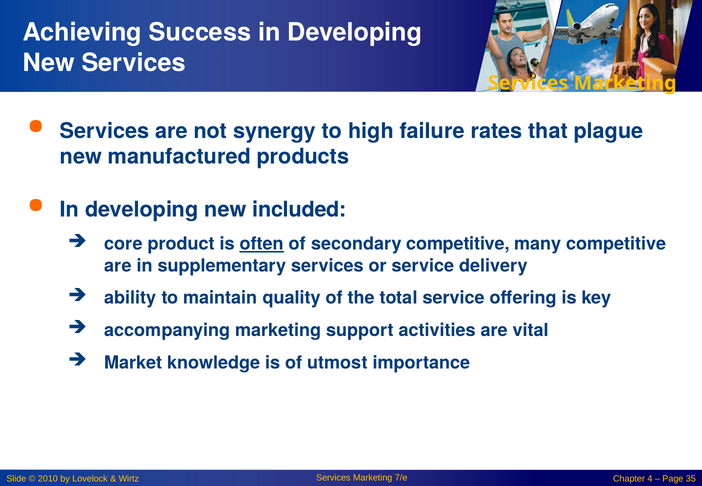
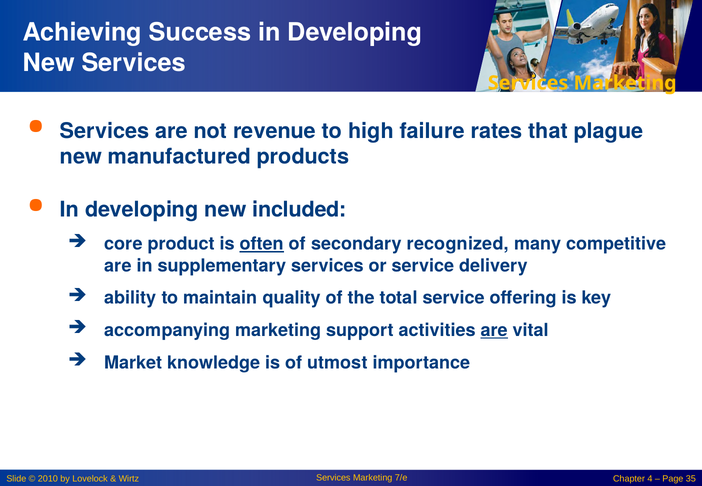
synergy: synergy -> revenue (275, 131)
secondary competitive: competitive -> recognized (458, 244)
are underline: none -> present (494, 331)
